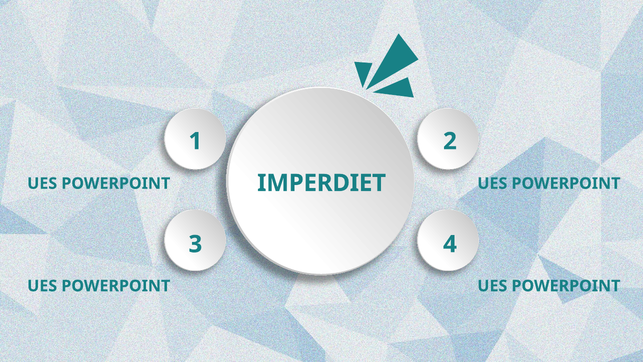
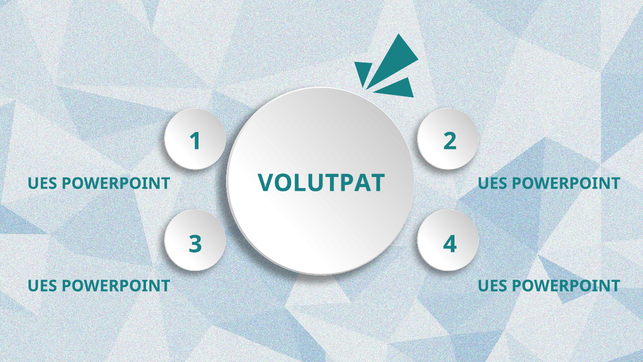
IMPERDIET: IMPERDIET -> VOLUTPAT (321, 183)
